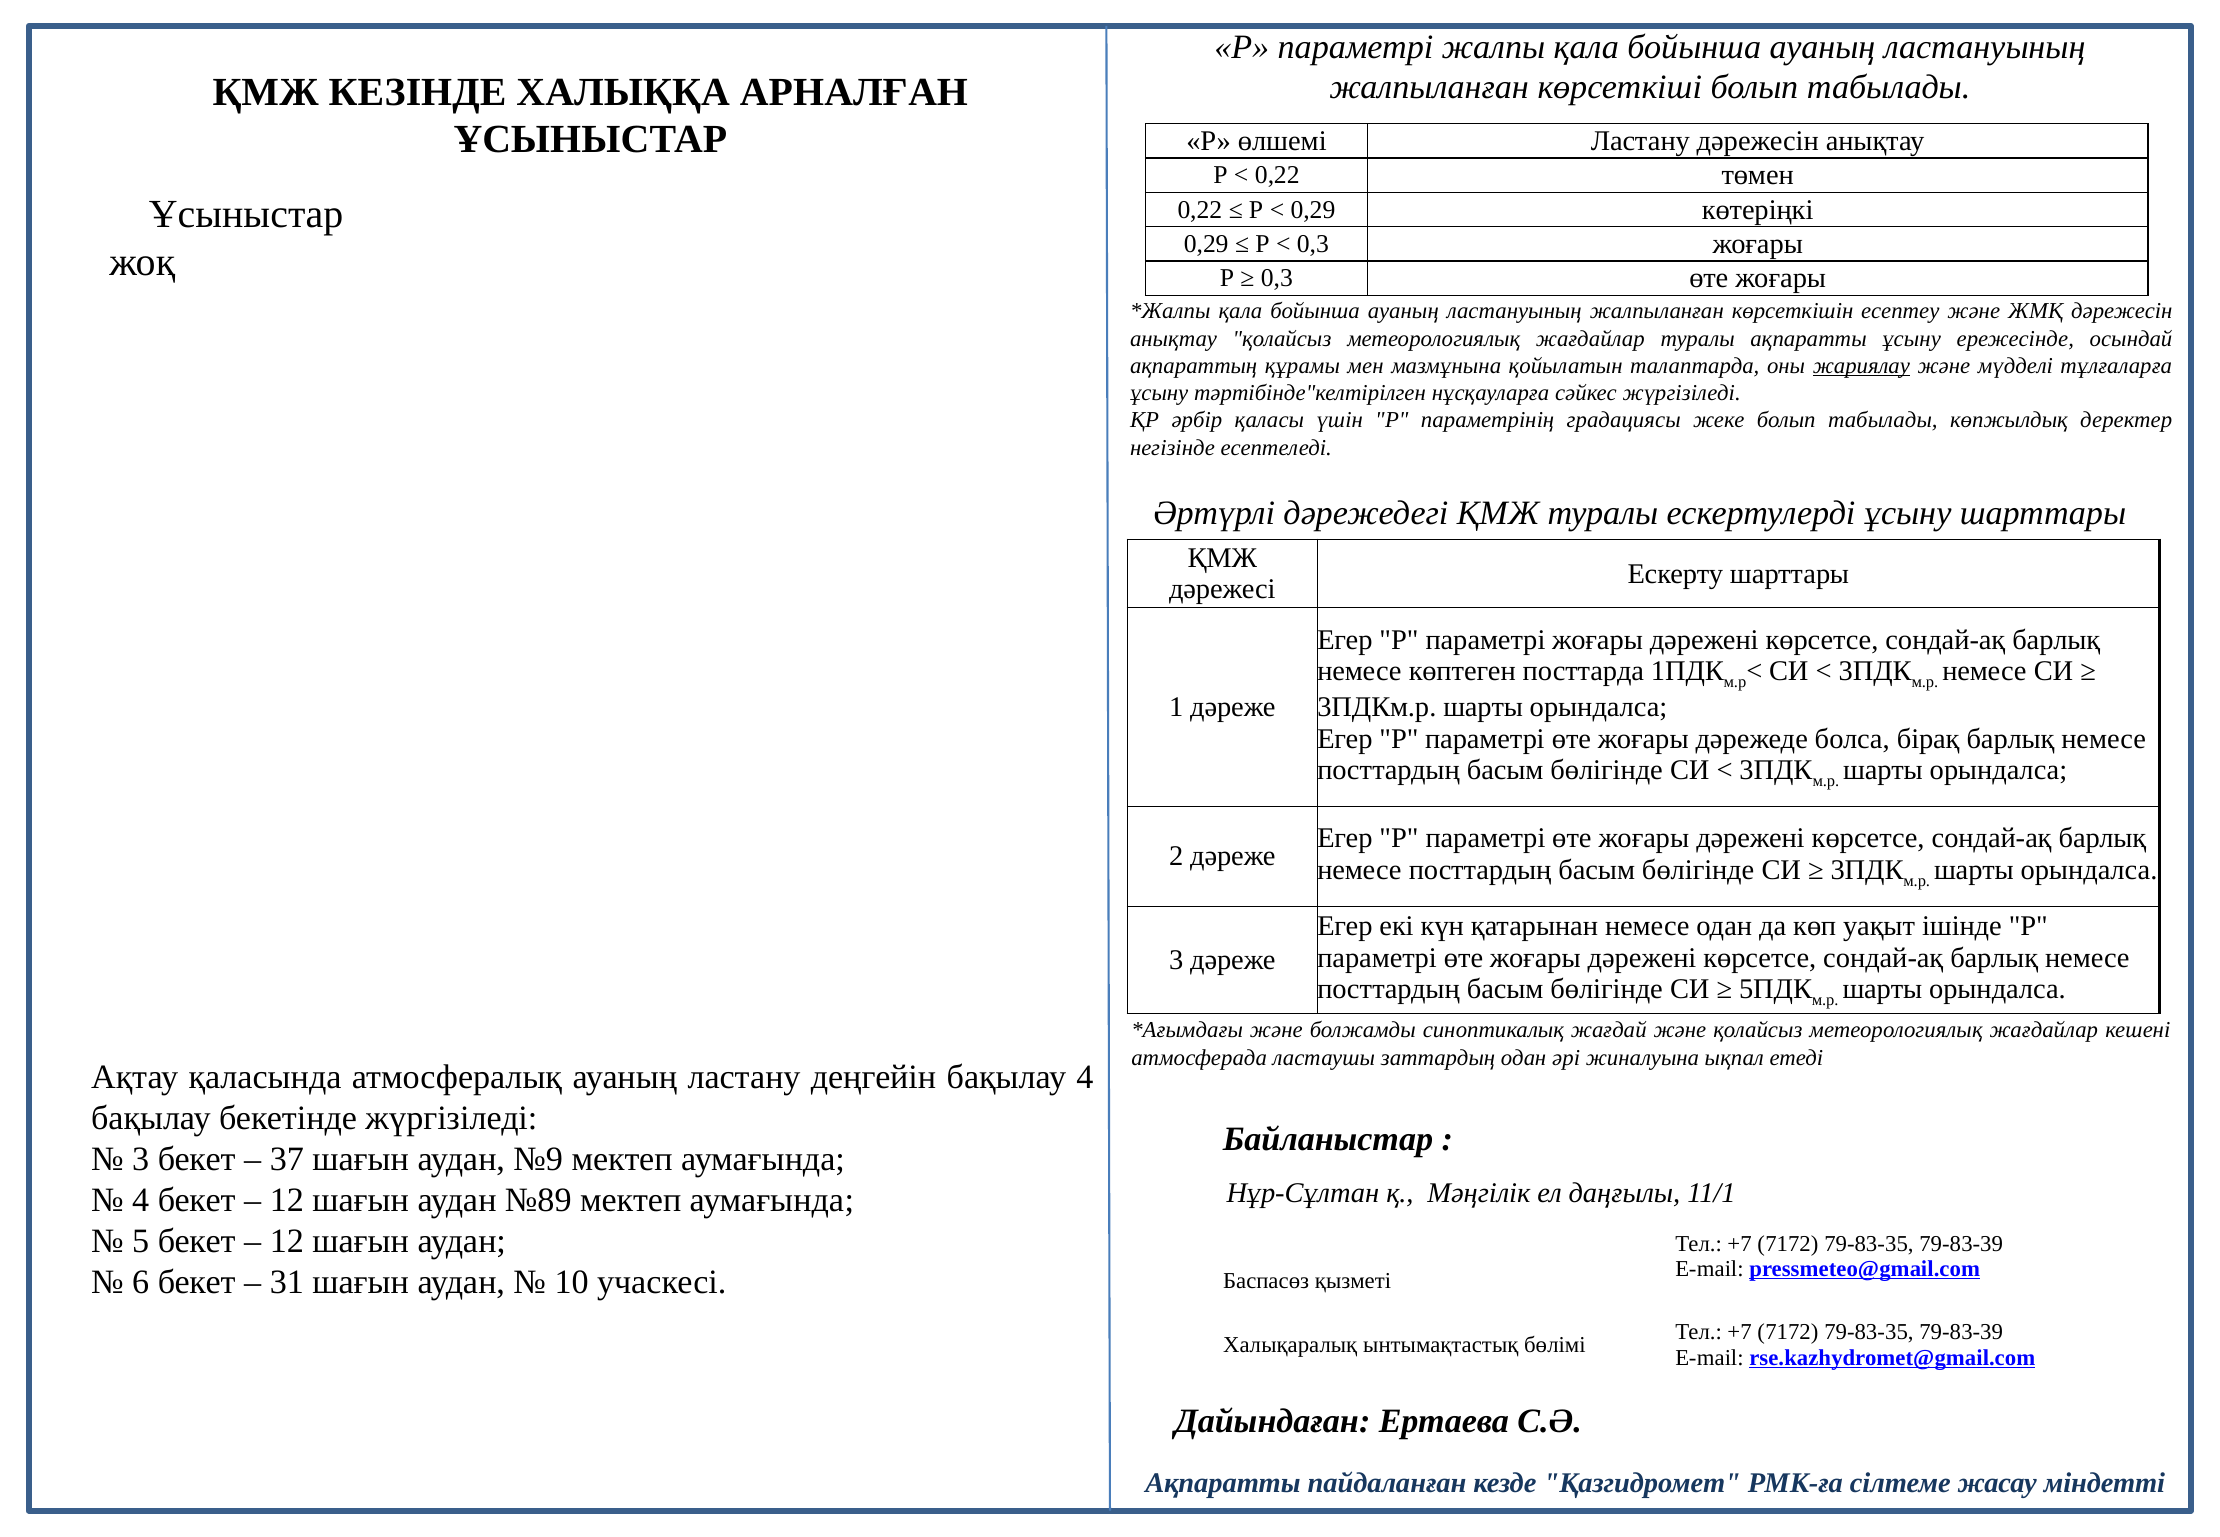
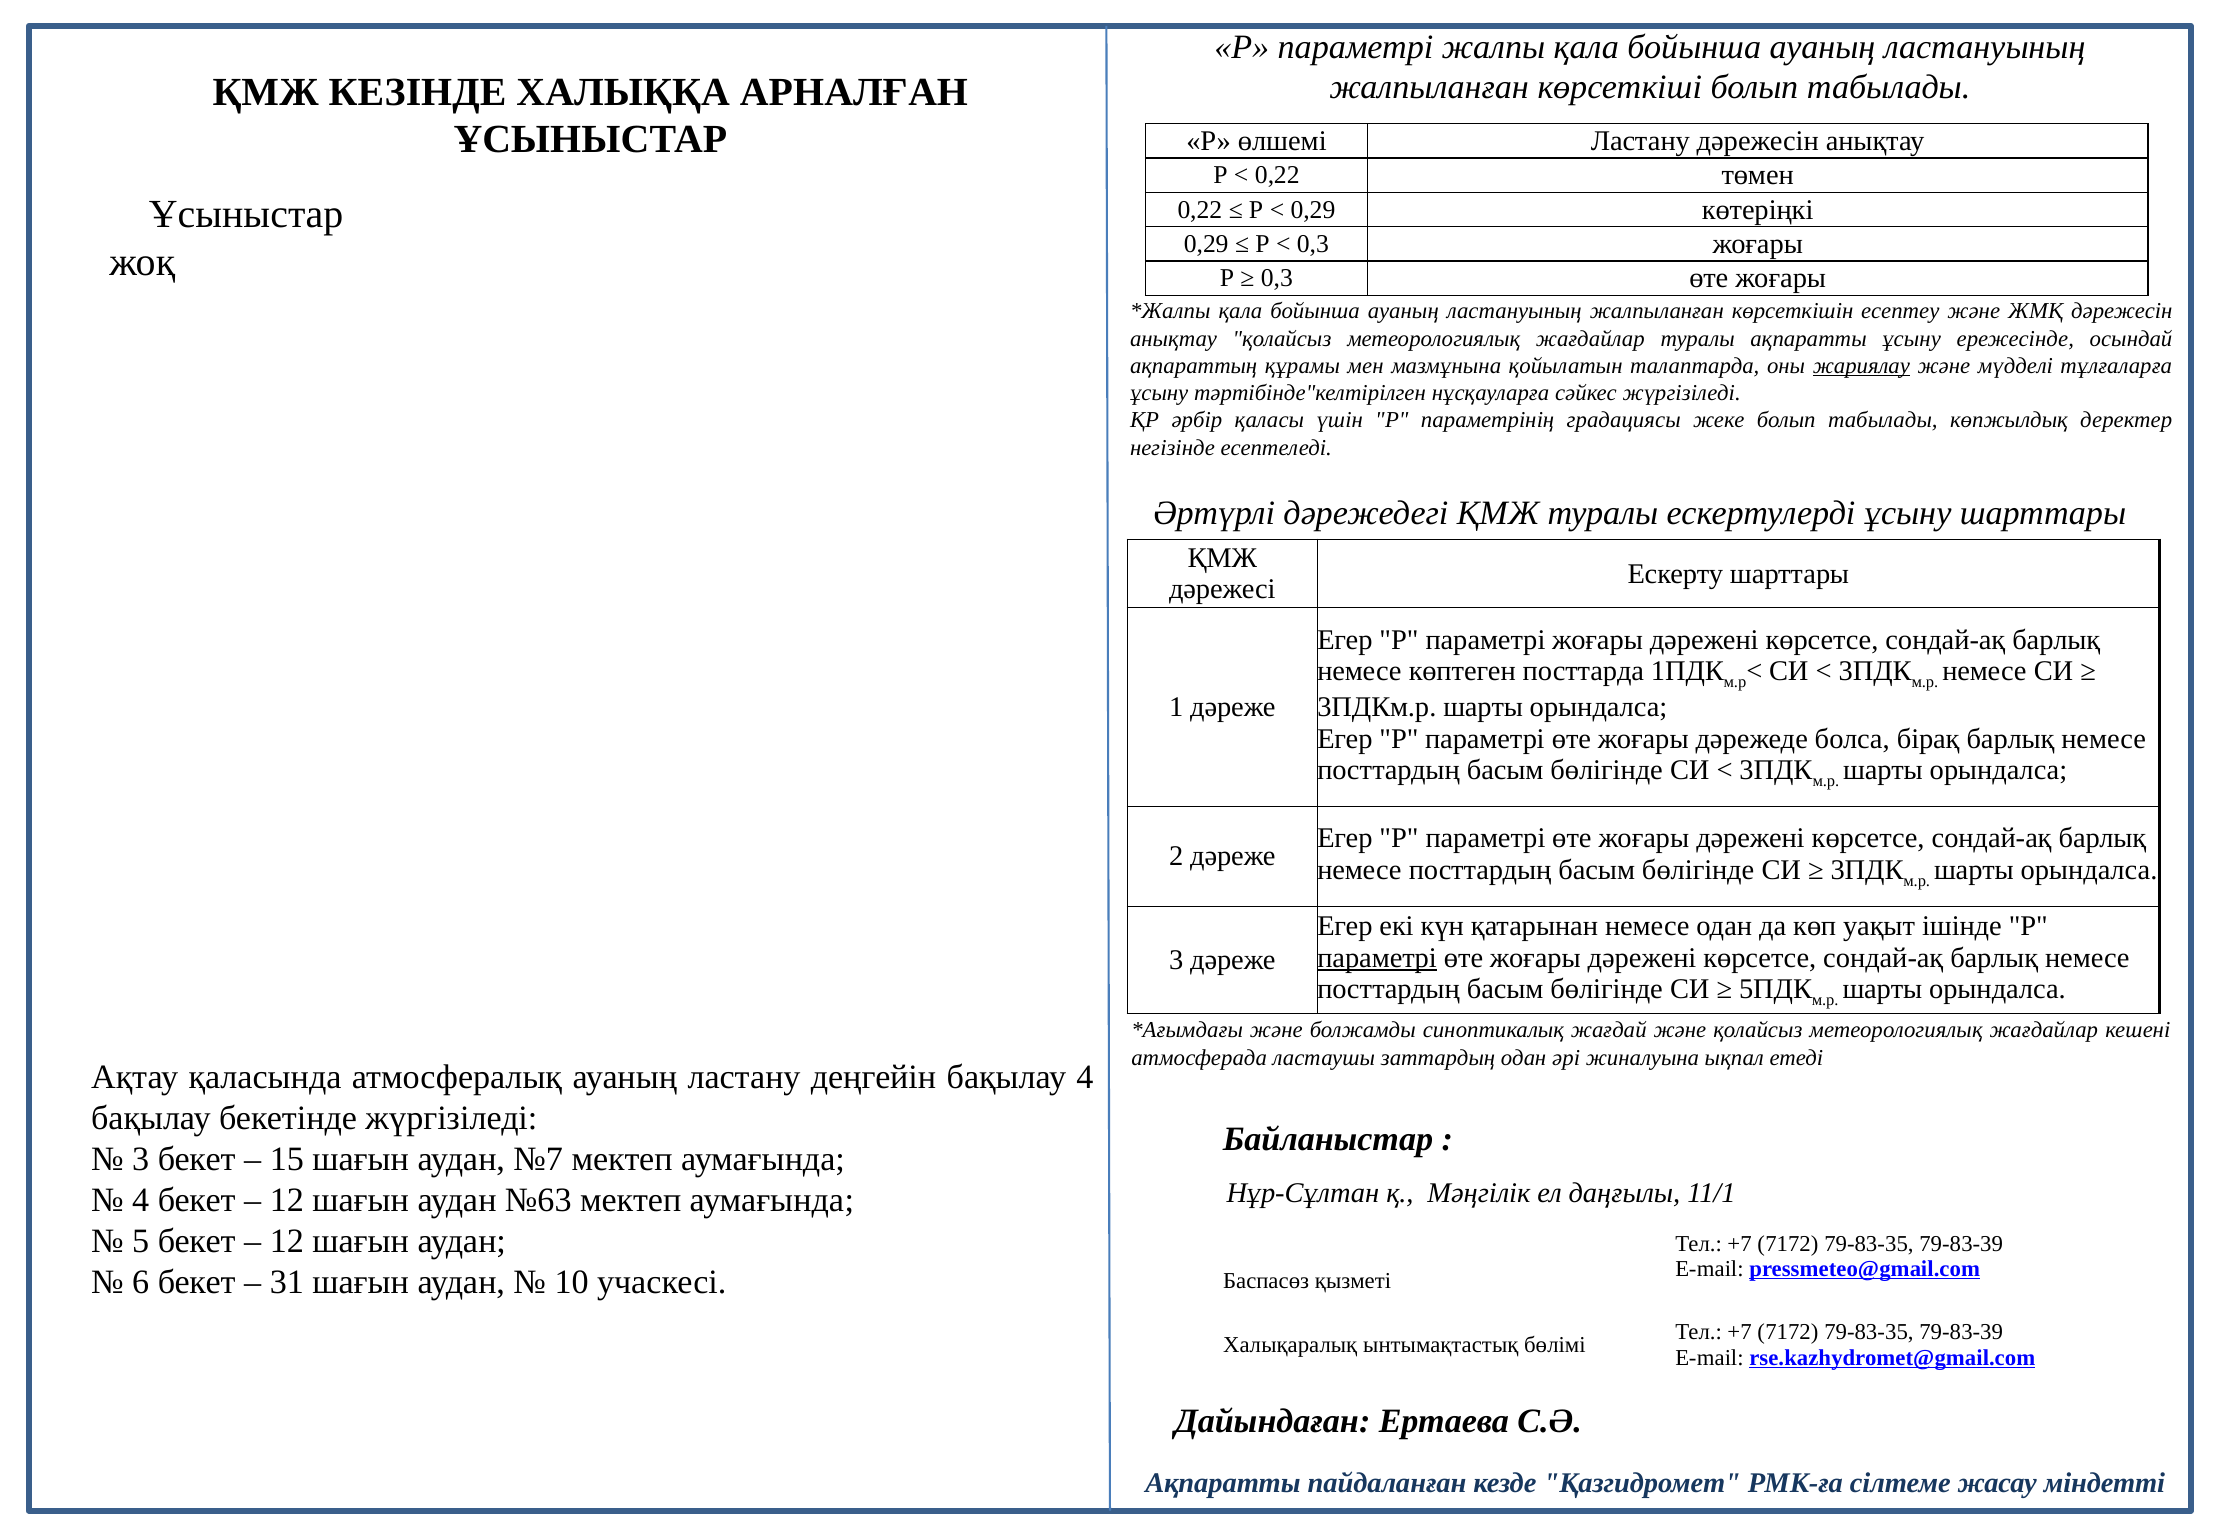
параметрі underline: none -> present (1377, 958)
37: 37 -> 15 (287, 1159)
№9: №9 -> №7 (538, 1159)
№89: №89 -> №63 (538, 1200)
